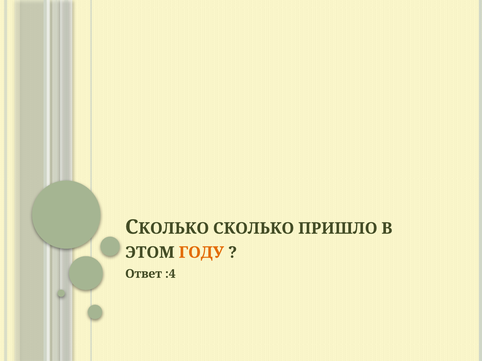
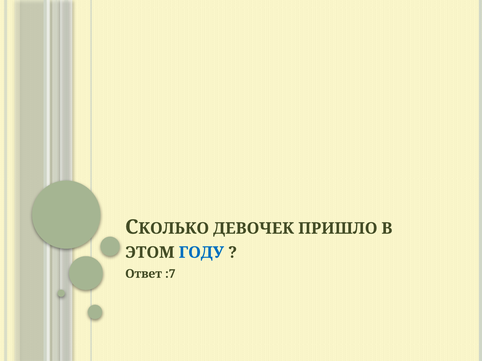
СКОЛЬКО: СКОЛЬКО -> ДЕВОЧЕК (254, 229)
ГОДУ colour: orange -> blue (201, 253)
:4: :4 -> :7 (170, 274)
